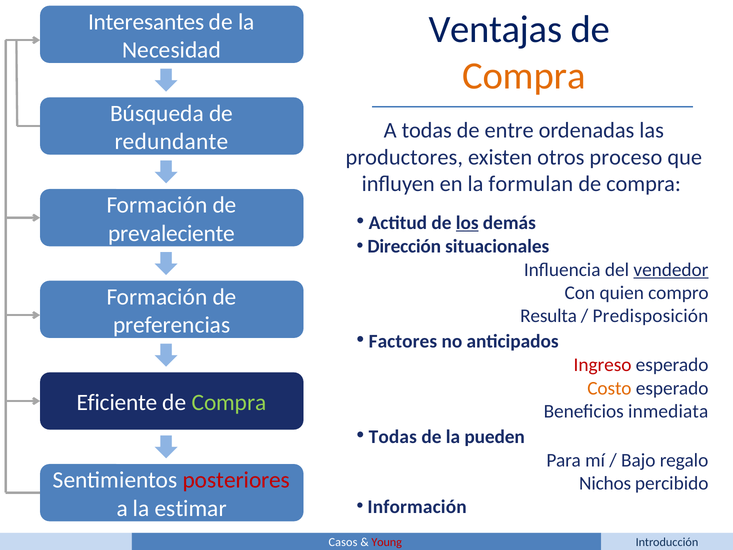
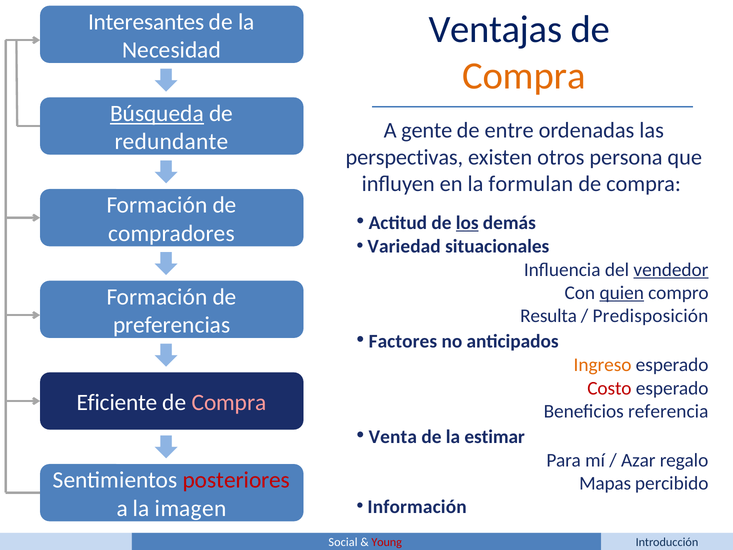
Búsqueda underline: none -> present (157, 114)
A todas: todas -> gente (427, 130)
productores: productores -> perspectivas (404, 157)
proceso: proceso -> persona (626, 157)
prevaleciente: prevaleciente -> compradores (172, 233)
Dirección: Dirección -> Variedad (404, 246)
quien underline: none -> present (622, 293)
Ingreso colour: red -> orange (603, 365)
Costo colour: orange -> red (609, 388)
Compra colour: light green -> pink (229, 402)
inmediata: inmediata -> referencia (668, 411)
Todas: Todas -> Venta (393, 436)
pueden: pueden -> estimar (495, 436)
Bajo: Bajo -> Azar (638, 460)
Nichos: Nichos -> Mapas (605, 483)
estimar: estimar -> imagen (191, 508)
Casos: Casos -> Social (343, 542)
